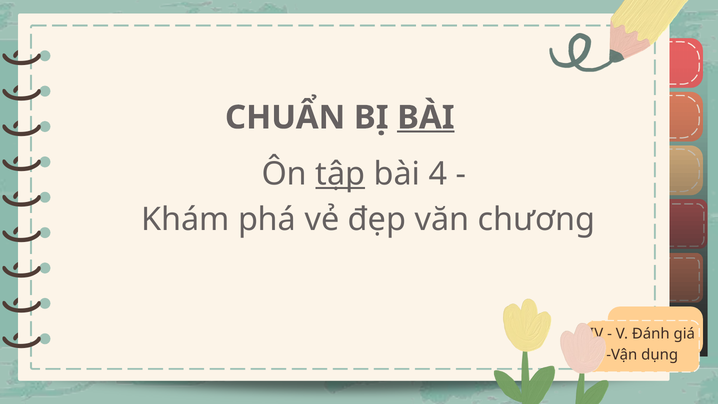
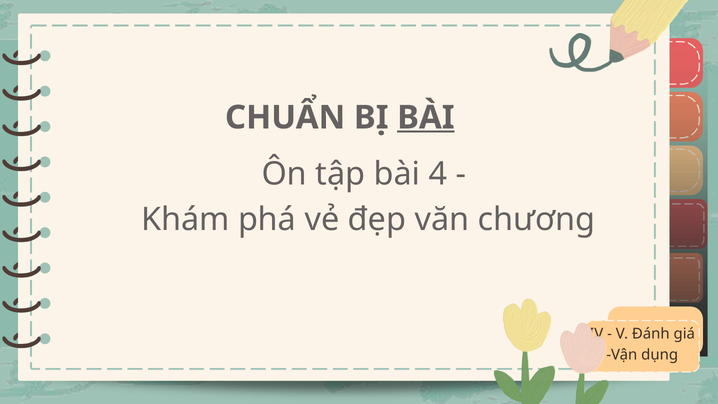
tập underline: present -> none (340, 174)
